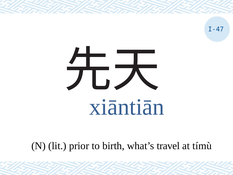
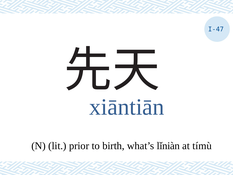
travel: travel -> lǐniàn (168, 146)
